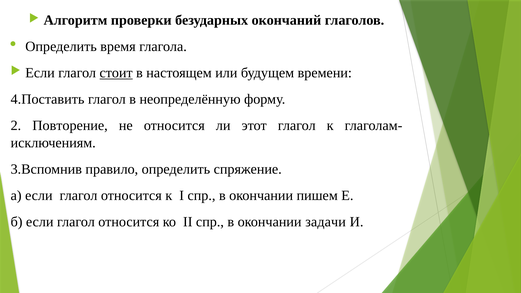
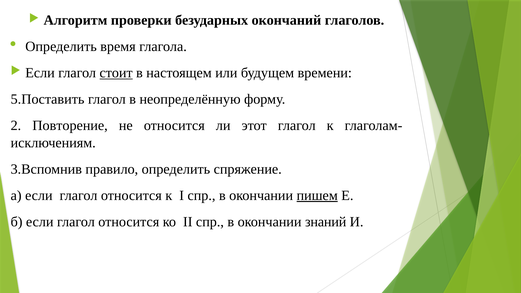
4.Поставить: 4.Поставить -> 5.Поставить (48, 99)
пишем underline: none -> present (317, 195)
задачи: задачи -> знаний (326, 222)
